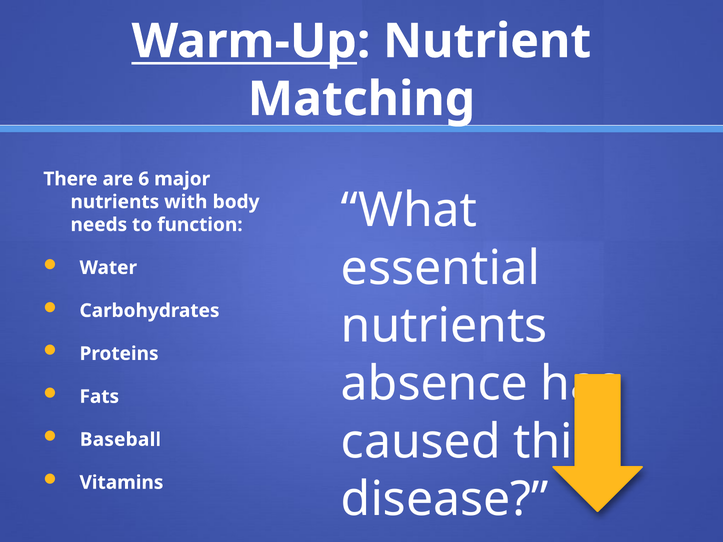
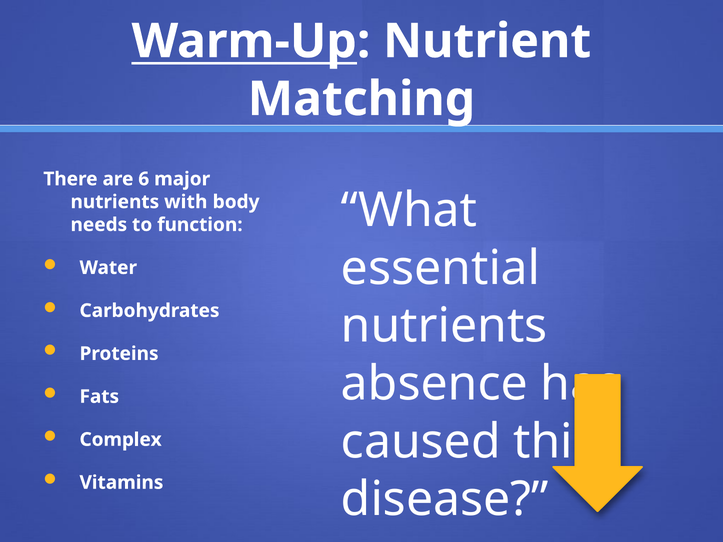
Baseball: Baseball -> Complex (121, 440)
